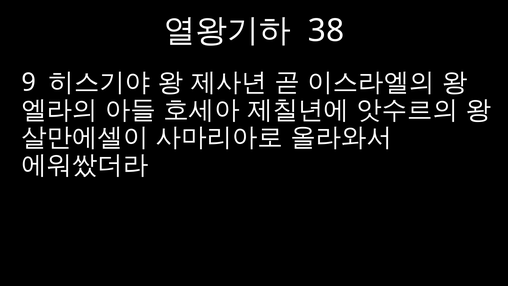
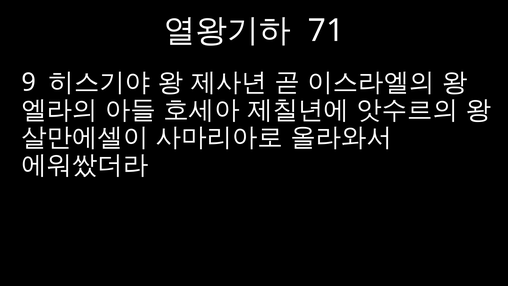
38: 38 -> 71 (326, 31)
